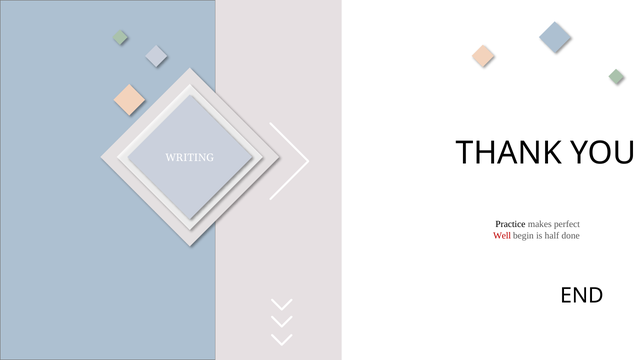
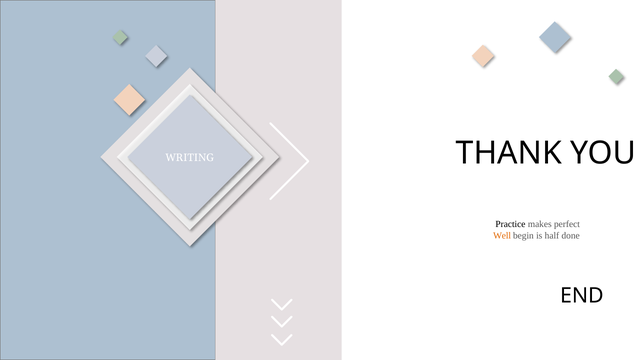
Well colour: red -> orange (502, 236)
